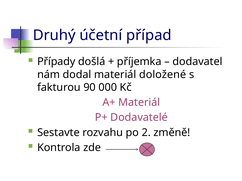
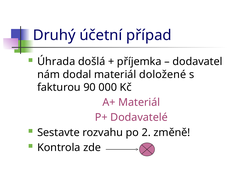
Případy: Případy -> Úhrada (56, 62)
